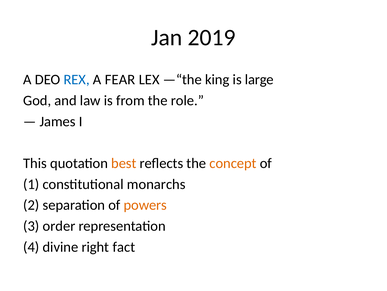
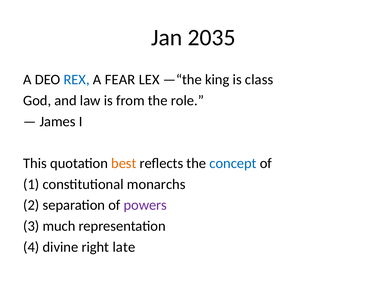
2019: 2019 -> 2035 (212, 37)
large: large -> class (259, 79)
concept colour: orange -> blue (233, 163)
powers colour: orange -> purple (145, 205)
order: order -> much (59, 226)
fact: fact -> late (124, 246)
